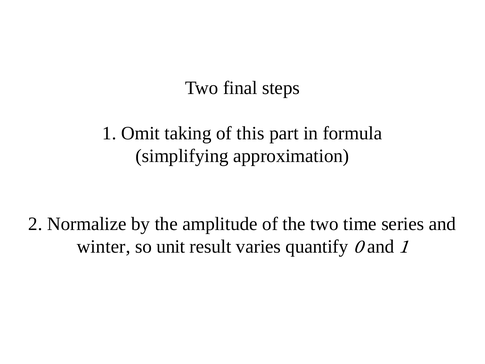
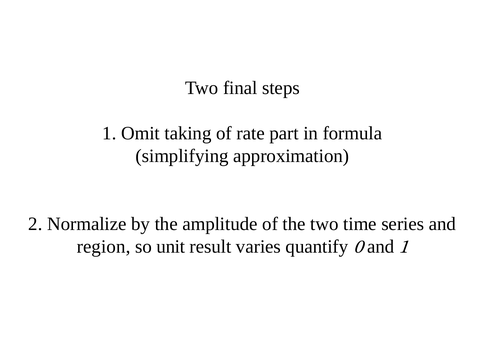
this: this -> rate (251, 133)
winter: winter -> region (104, 246)
